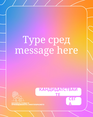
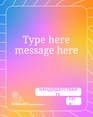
Type сред: сред -> here (59, 40)
